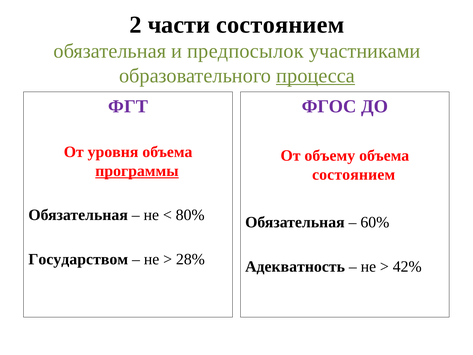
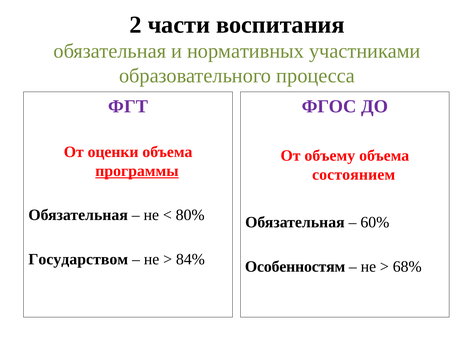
части состоянием: состоянием -> воспитания (280, 25)
предпосылок: предпосылок -> нормативных (246, 51)
процесса underline: present -> none (316, 76)
уровня: уровня -> оценки (113, 152)
28%: 28% -> 84% (190, 259)
Адекватность: Адекватность -> Особенностям (295, 266)
42%: 42% -> 68% (407, 266)
